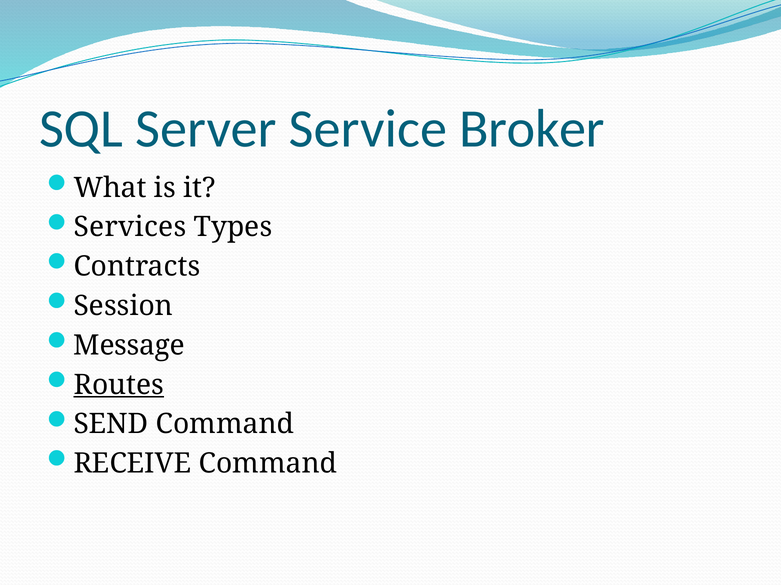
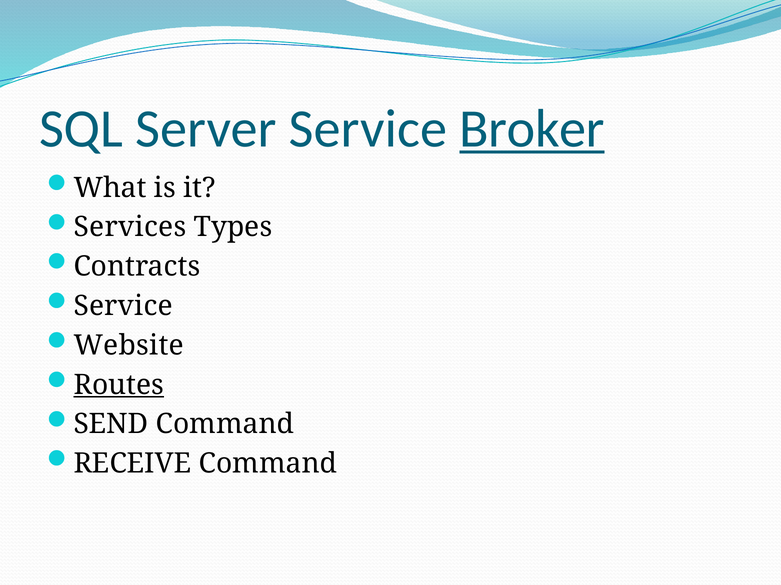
Broker underline: none -> present (532, 129)
Session: Session -> Service (123, 306)
Message: Message -> Website (129, 346)
